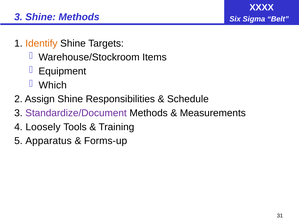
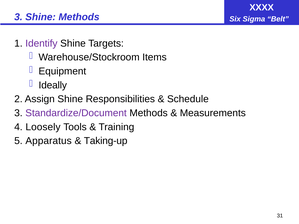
Identify colour: orange -> purple (41, 43)
Which: Which -> Ideally (53, 85)
Forms-up: Forms-up -> Taking-up (106, 141)
